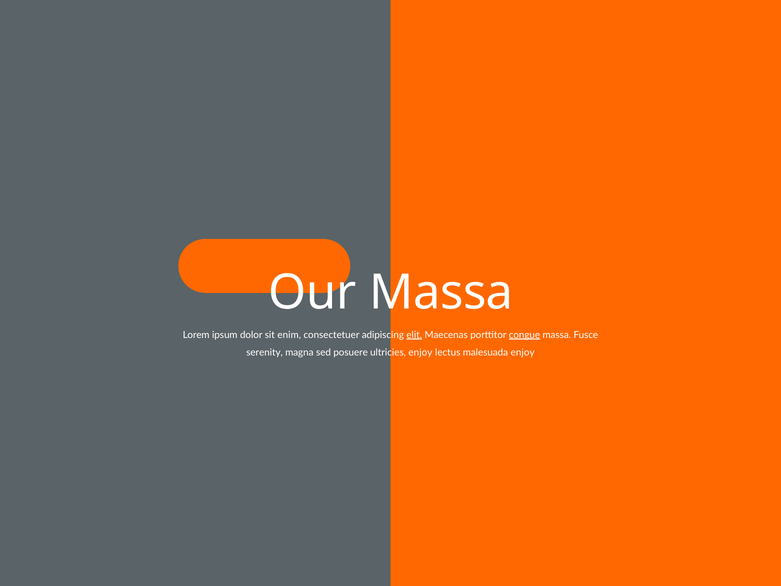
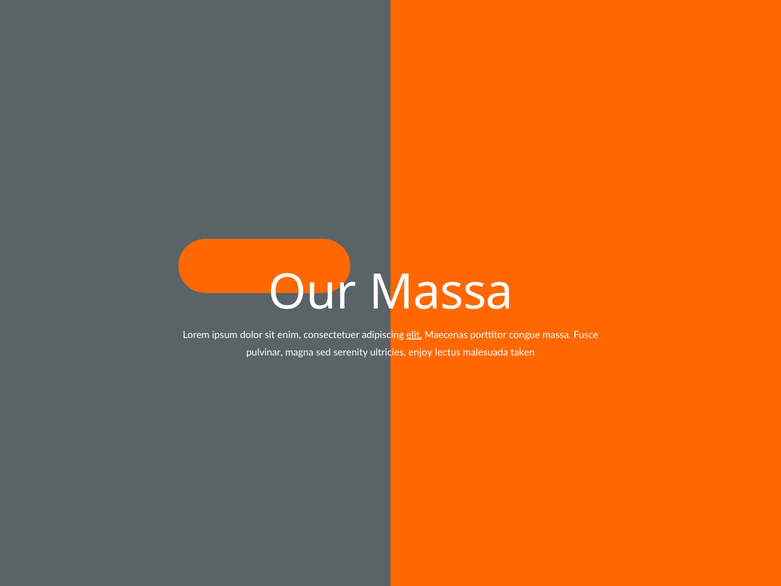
congue underline: present -> none (524, 335)
serenity: serenity -> pulvinar (265, 352)
posuere: posuere -> serenity (351, 352)
malesuada enjoy: enjoy -> taken (523, 352)
